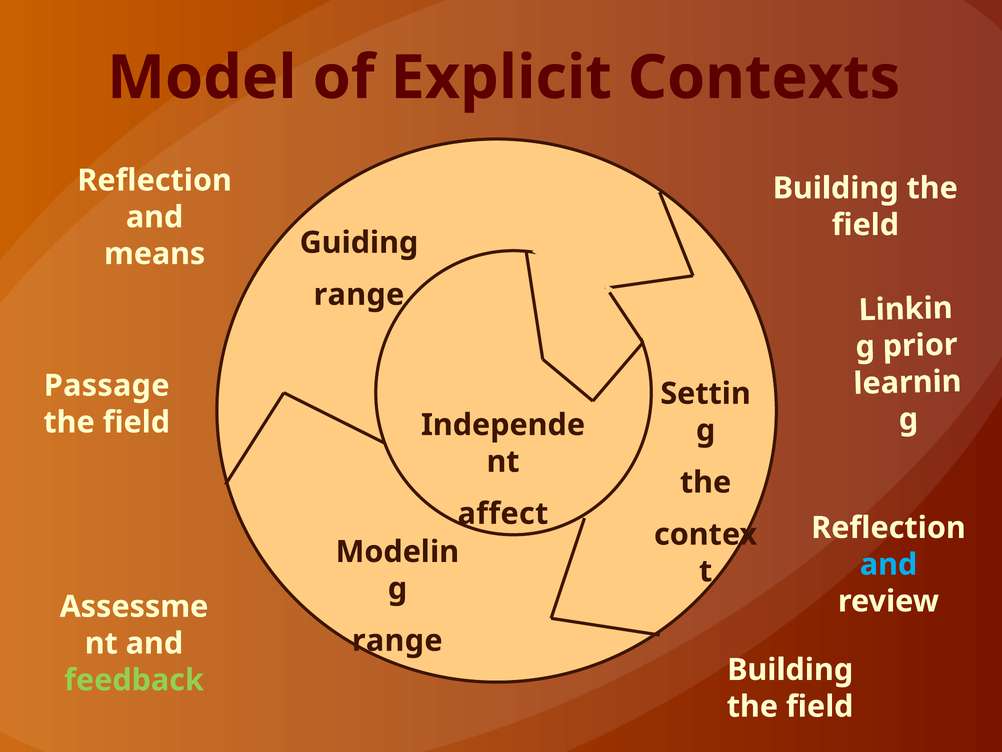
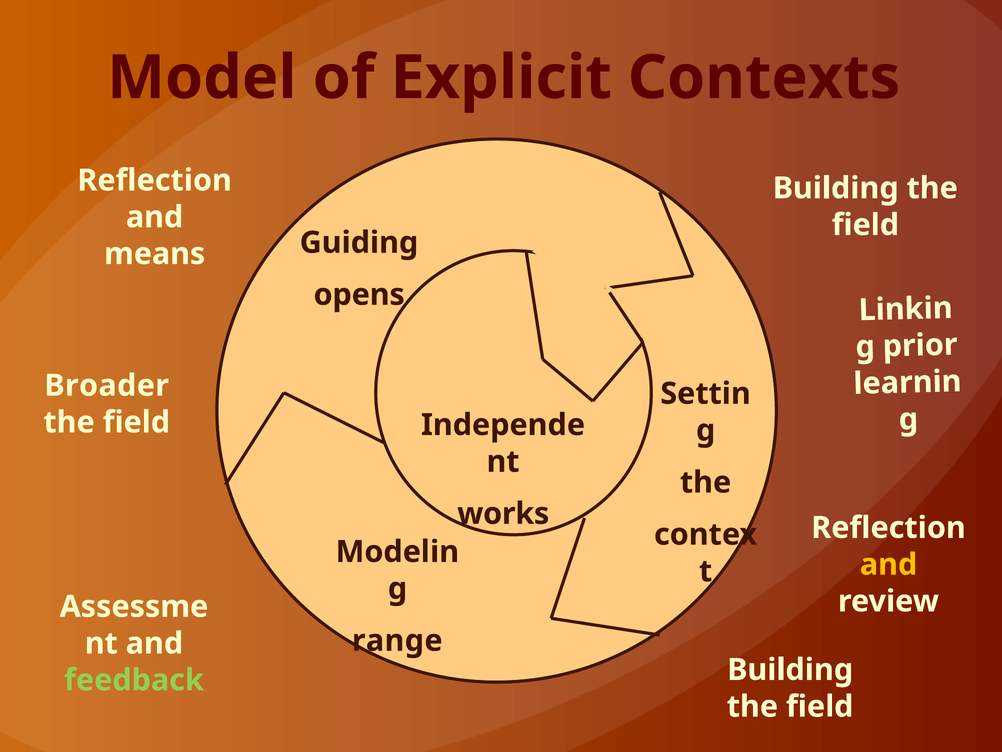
range: range -> opens (359, 295)
Passage: Passage -> Broader (107, 385)
affect: affect -> works (503, 513)
and colour: light blue -> yellow (889, 564)
